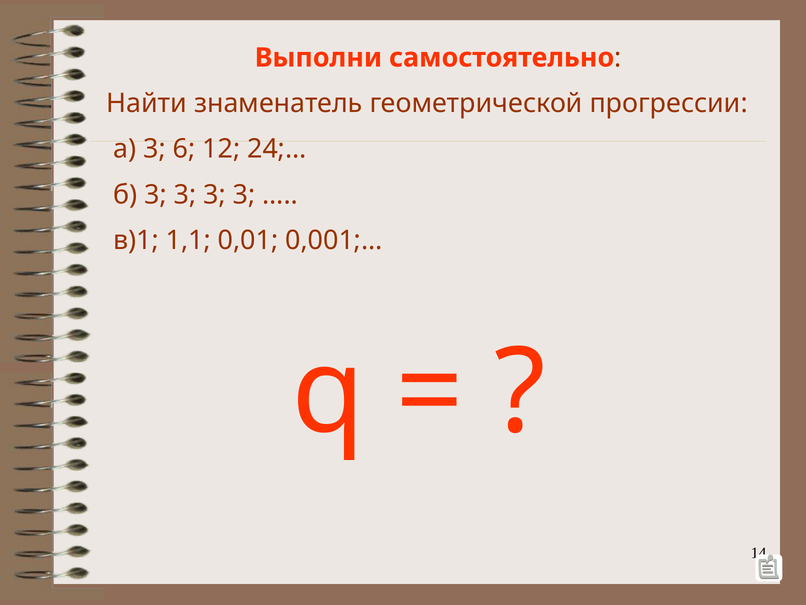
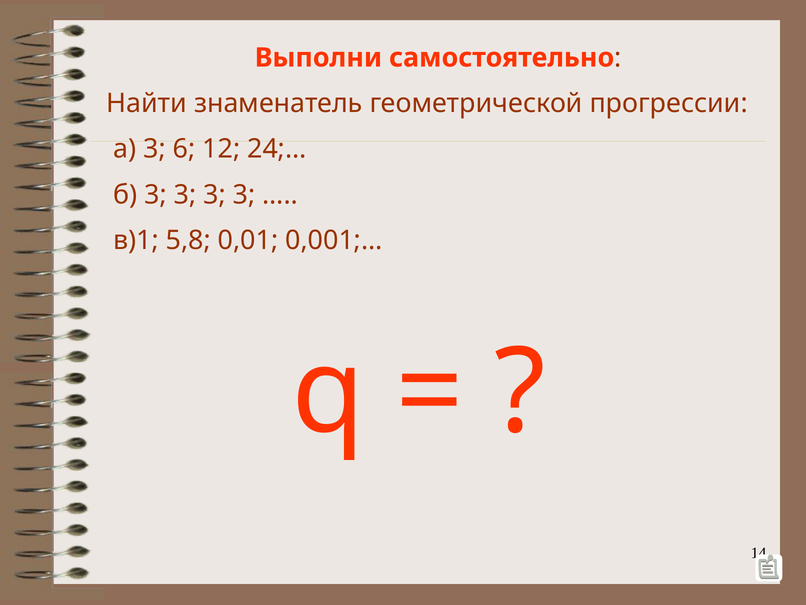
1,1: 1,1 -> 5,8 (188, 240)
